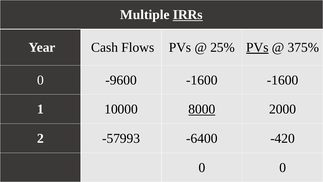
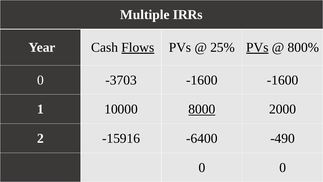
IRRs underline: present -> none (188, 15)
Flows underline: none -> present (138, 47)
375%: 375% -> 800% (303, 47)
-9600: -9600 -> -3703 (121, 80)
-57993: -57993 -> -15916 (121, 138)
-420: -420 -> -490 (283, 138)
